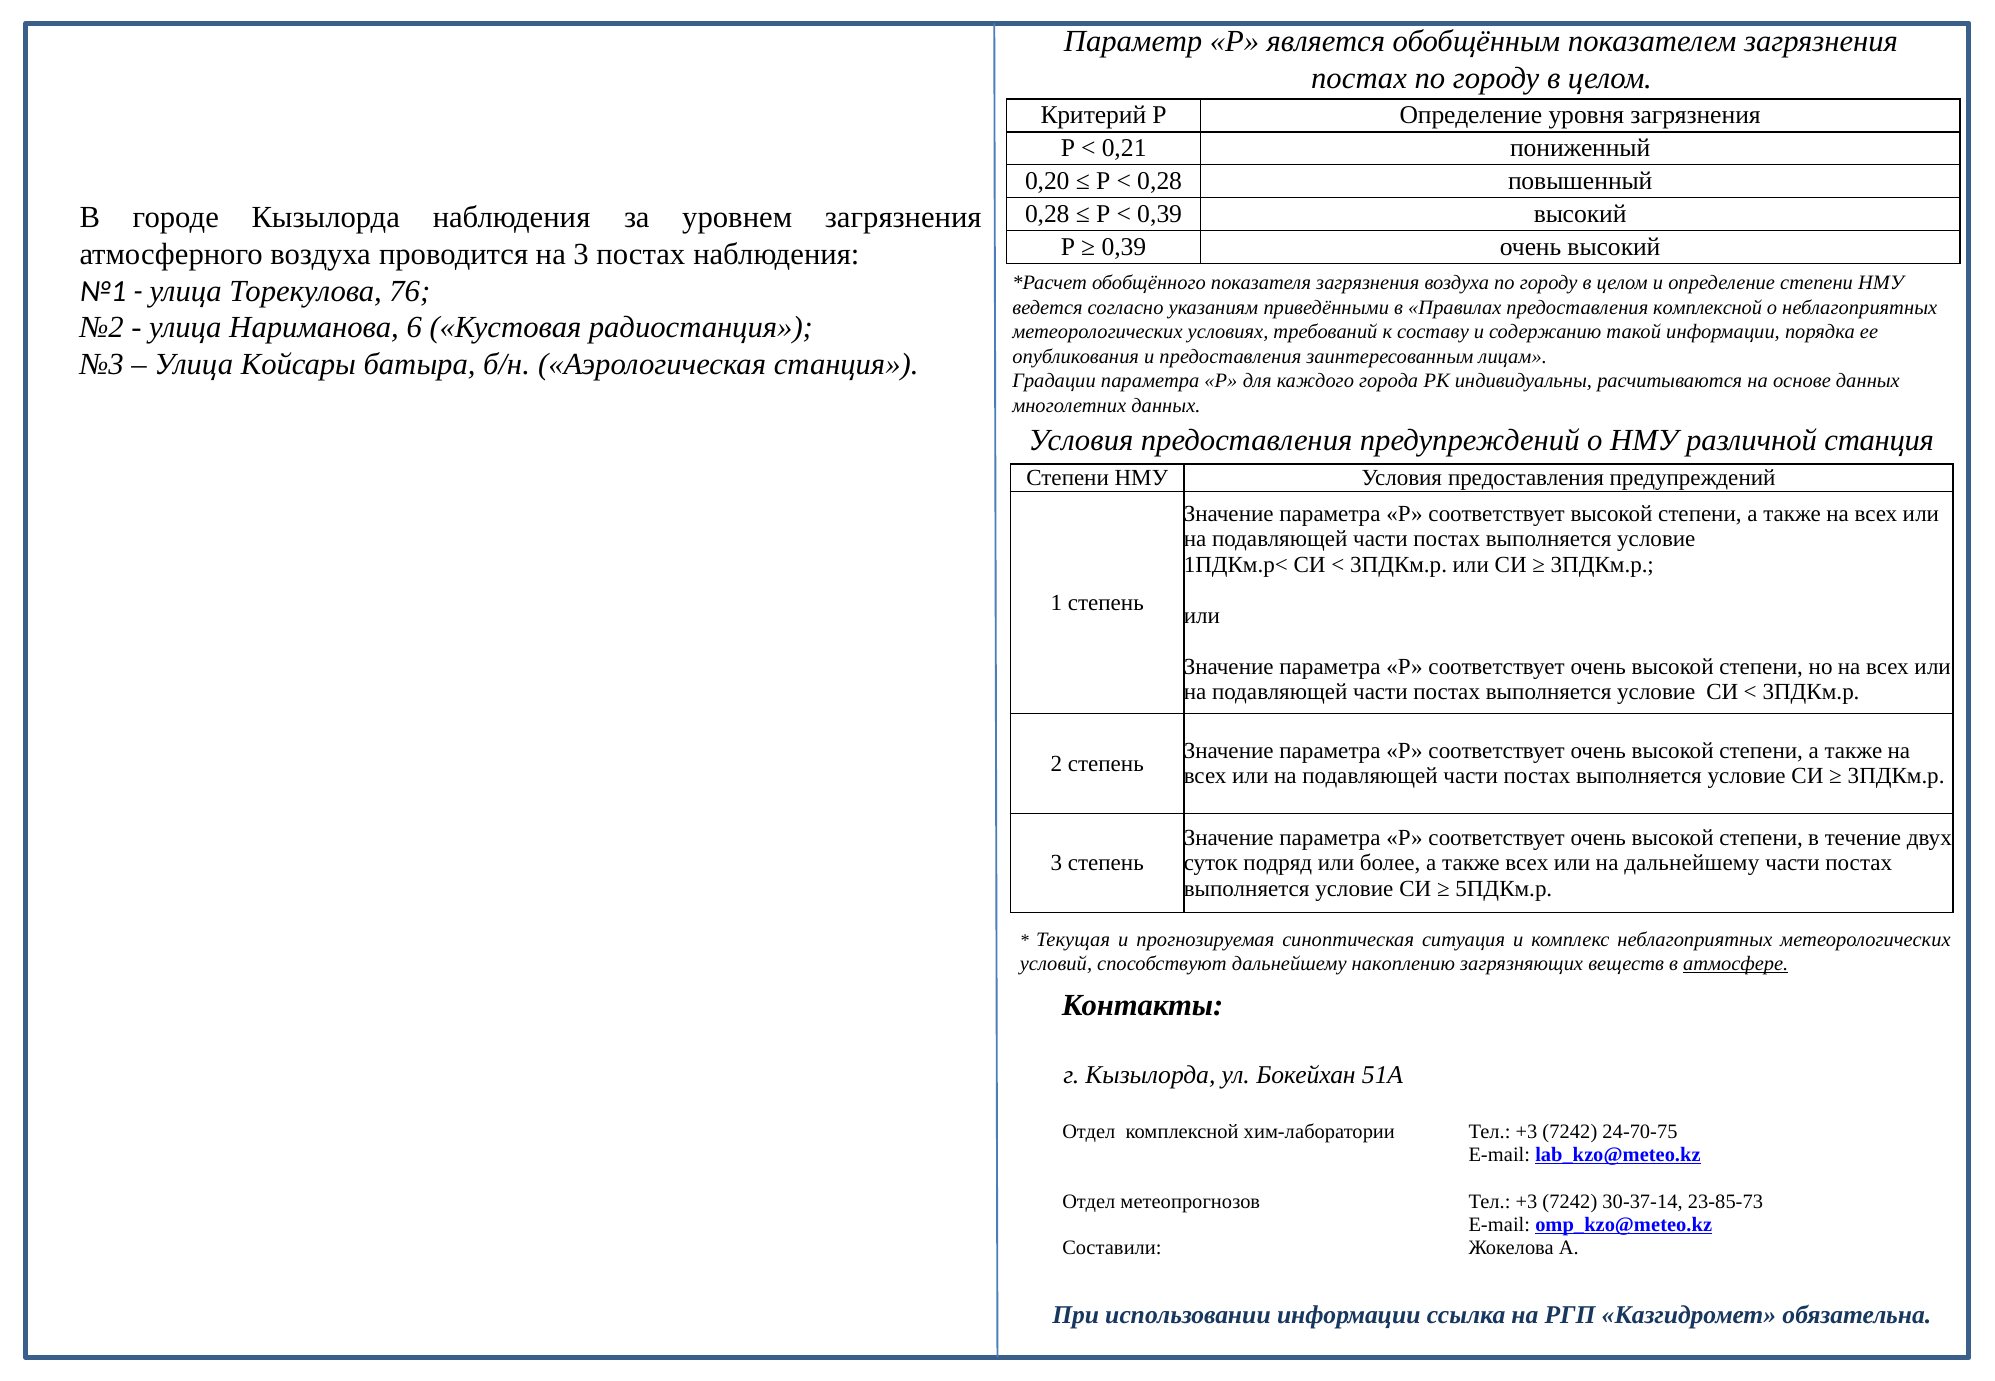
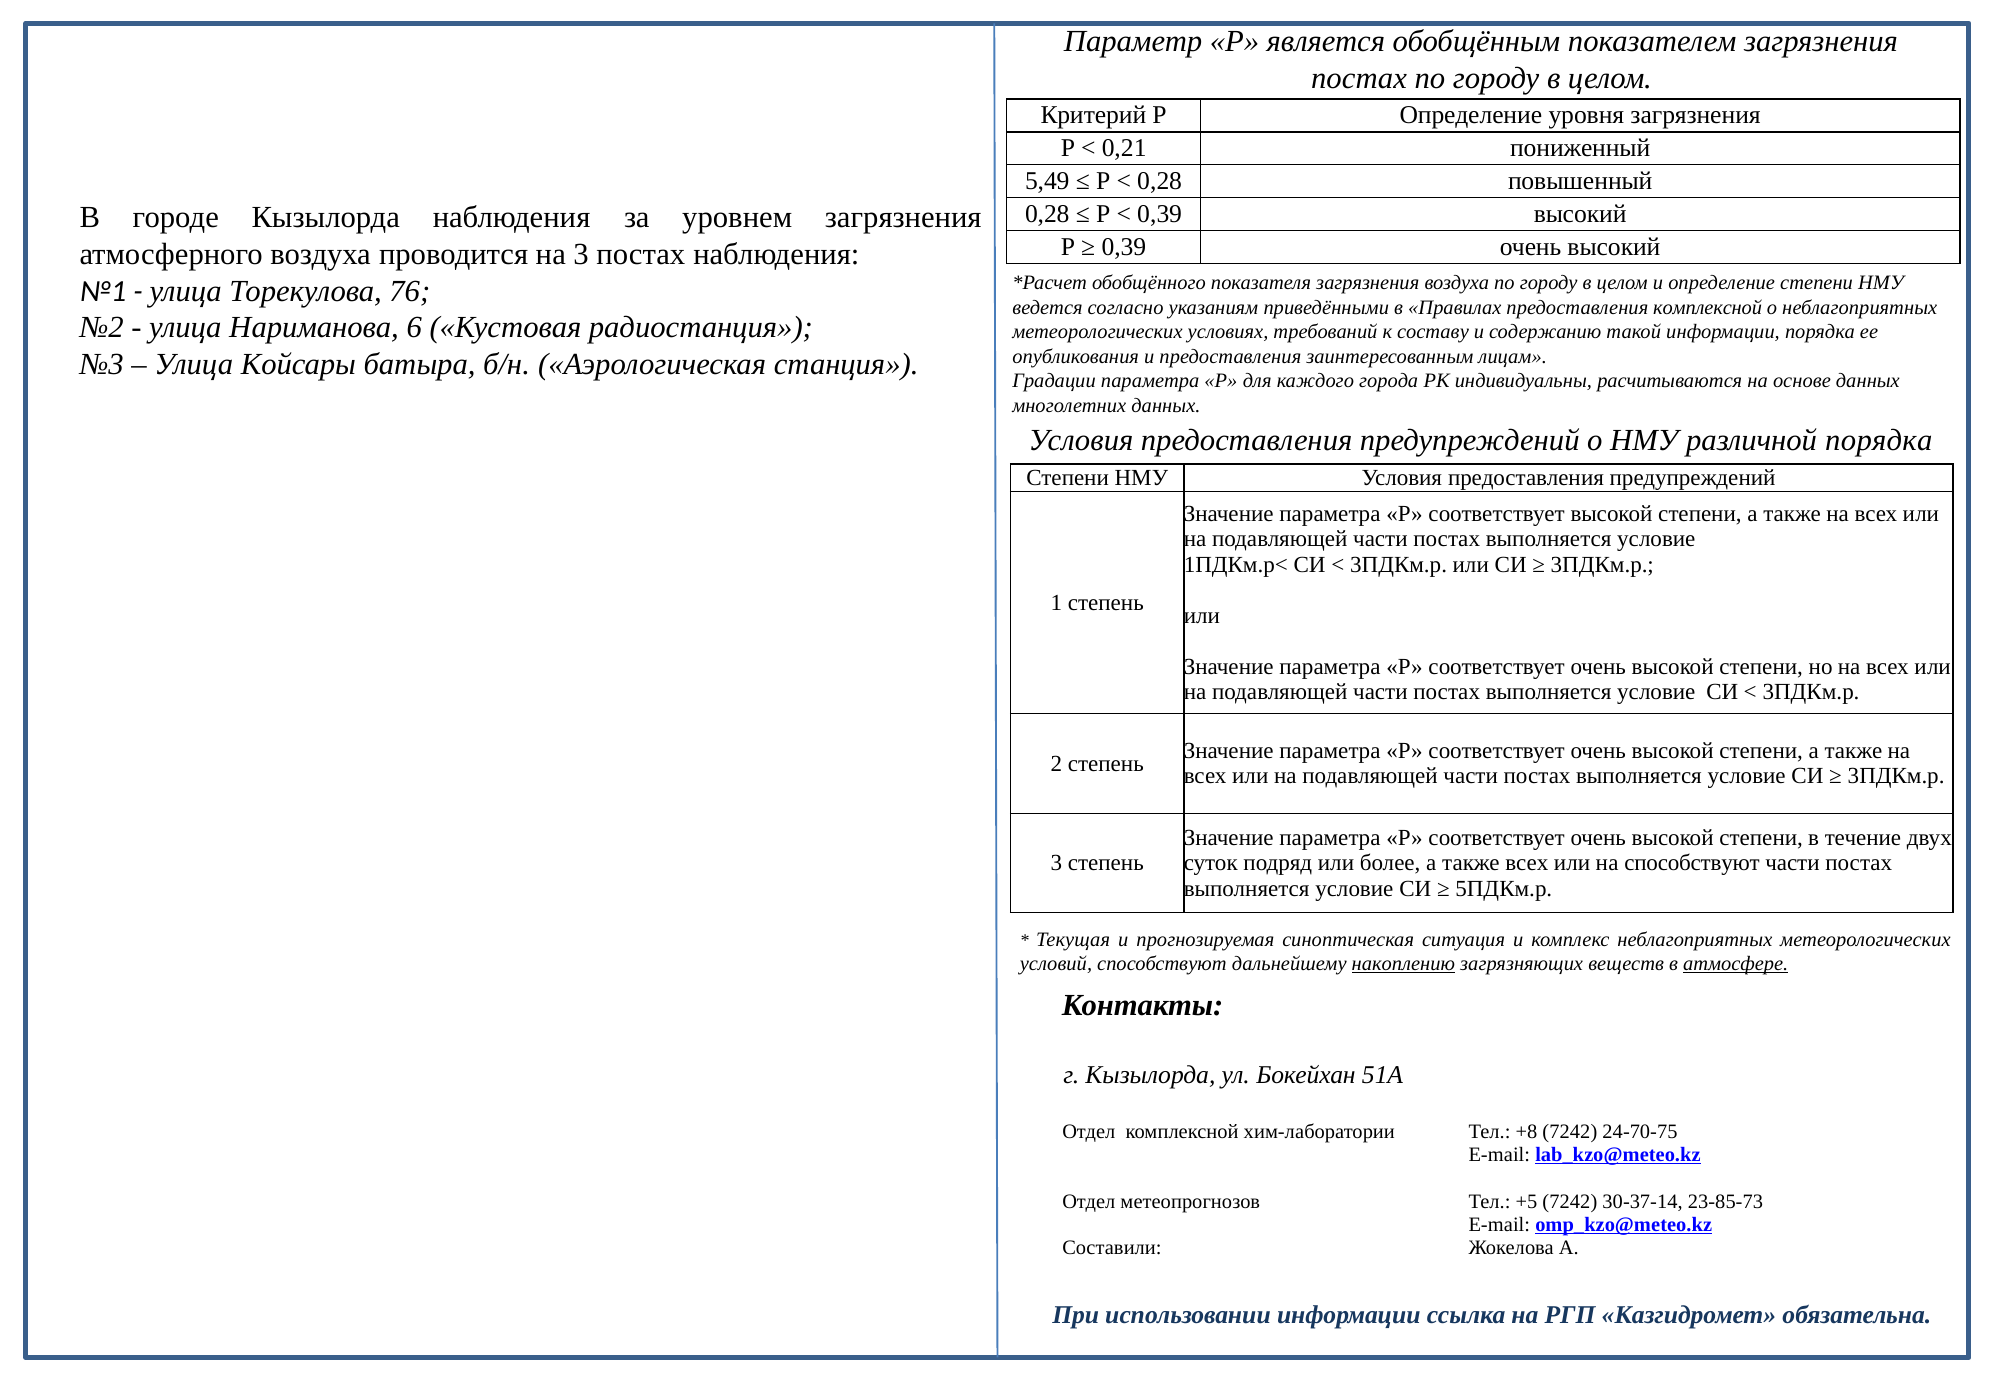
0,20: 0,20 -> 5,49 (1047, 181)
различной станция: станция -> порядка (1879, 441)
на дальнейшему: дальнейшему -> способствуют (1692, 863)
накоплению underline: none -> present (1403, 964)
хим-лаборатории Тел +3: +3 -> +8 (1526, 1132)
+3: +3 -> +5 (1526, 1202)
